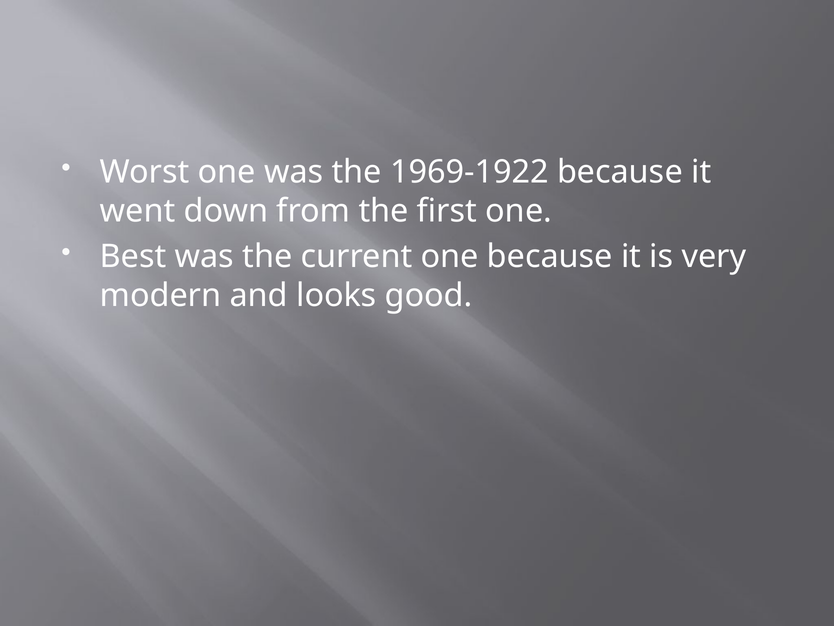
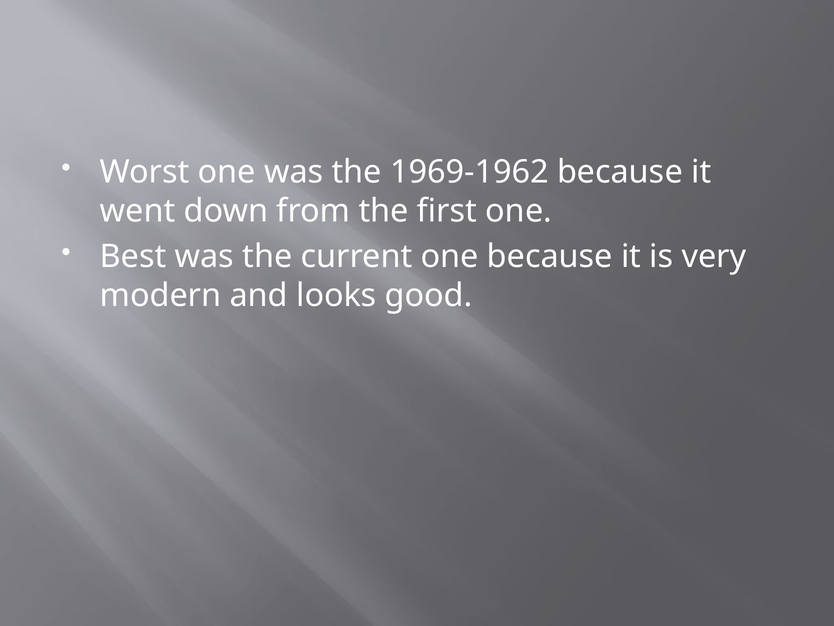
1969-1922: 1969-1922 -> 1969-1962 (469, 172)
